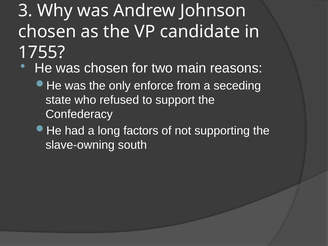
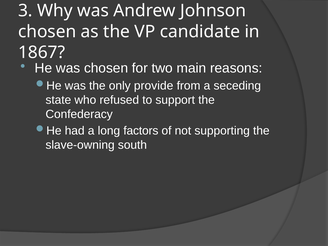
1755: 1755 -> 1867 (42, 52)
enforce: enforce -> provide (154, 86)
